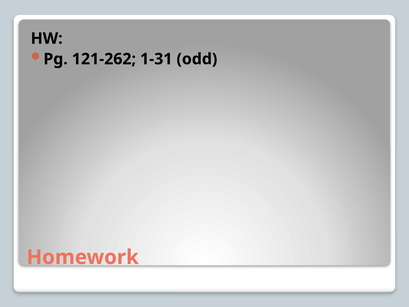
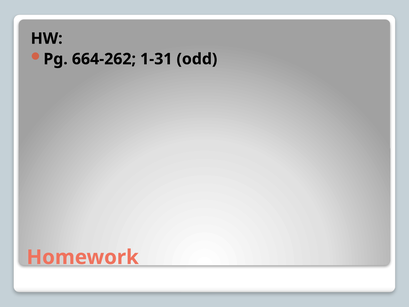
121-262: 121-262 -> 664-262 (104, 59)
